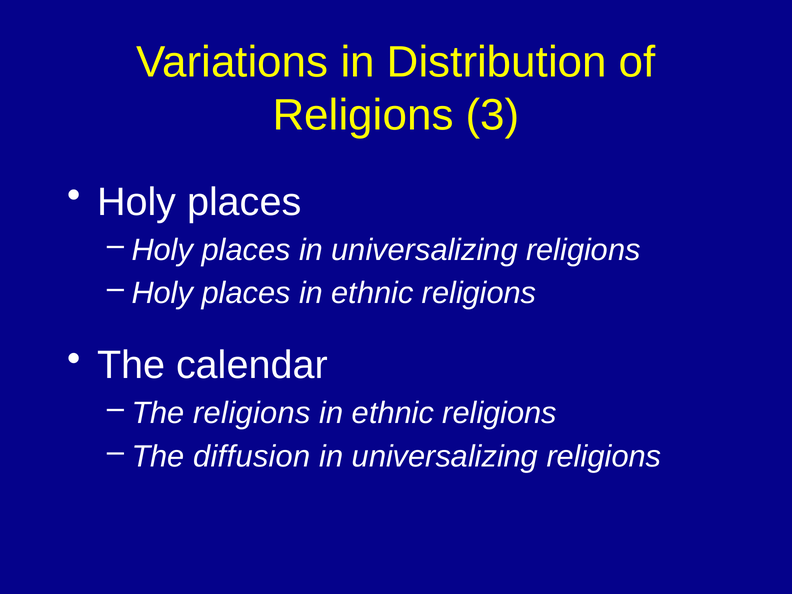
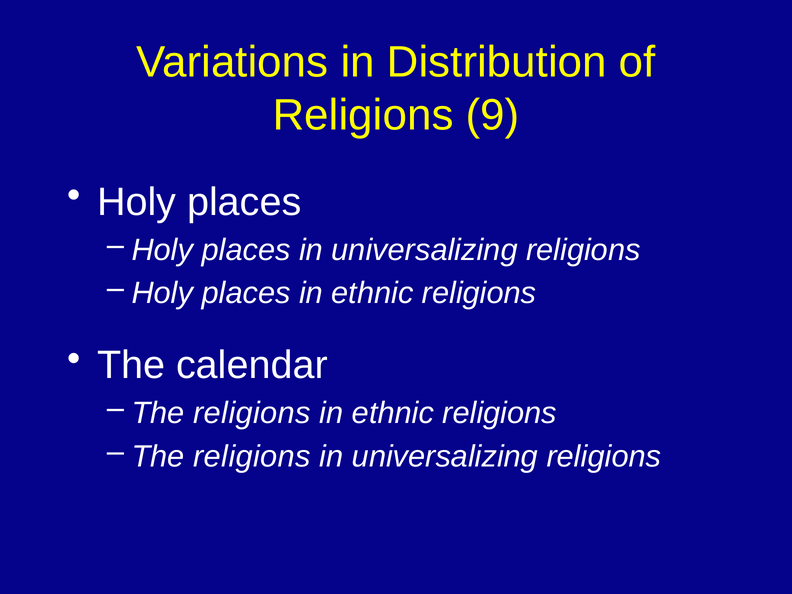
3: 3 -> 9 (492, 115)
diffusion: diffusion -> religions (252, 456)
